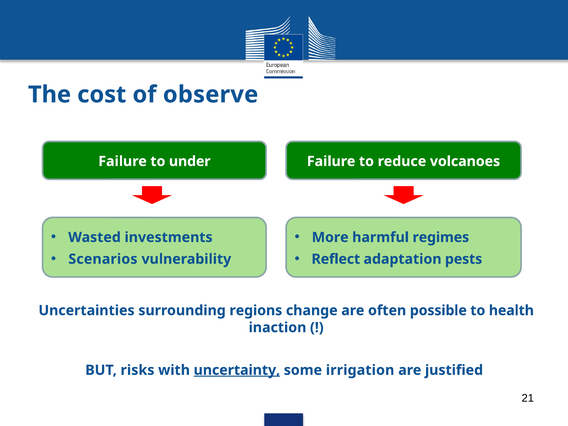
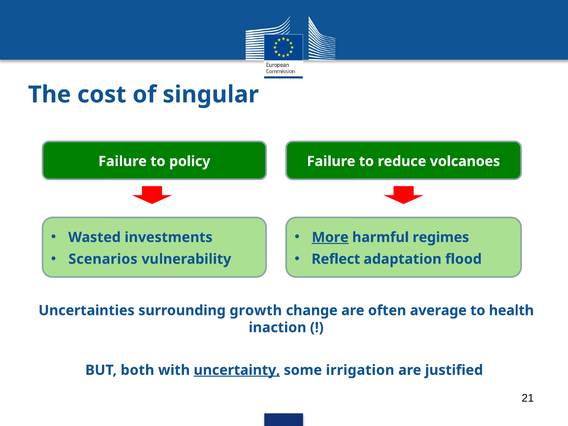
observe: observe -> singular (211, 95)
under: under -> policy (190, 161)
More underline: none -> present (330, 237)
pests: pests -> flood (464, 259)
regions: regions -> growth (256, 310)
possible: possible -> average (438, 310)
risks: risks -> both (137, 370)
